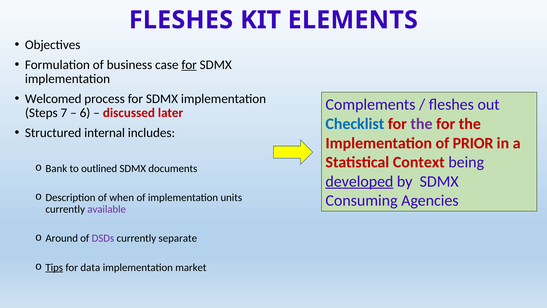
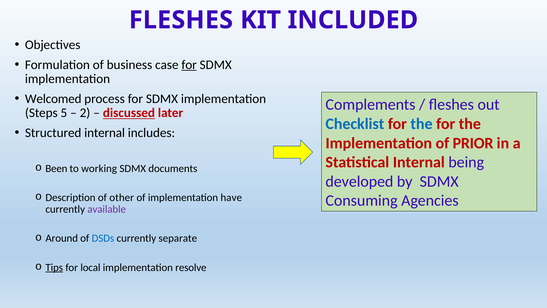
ELEMENTS: ELEMENTS -> INCLUDED (353, 20)
7: 7 -> 5 (64, 113)
6: 6 -> 2 (85, 113)
discussed underline: none -> present (129, 113)
the colour: purple -> blue (422, 124)
Statistical Context: Context -> Internal (419, 162)
Bank: Bank -> Been (56, 168)
outlined: outlined -> working (99, 168)
developed underline: present -> none (359, 181)
when: when -> other (122, 197)
units: units -> have (231, 197)
DSDs colour: purple -> blue (103, 238)
data: data -> local (90, 267)
market: market -> resolve (191, 267)
